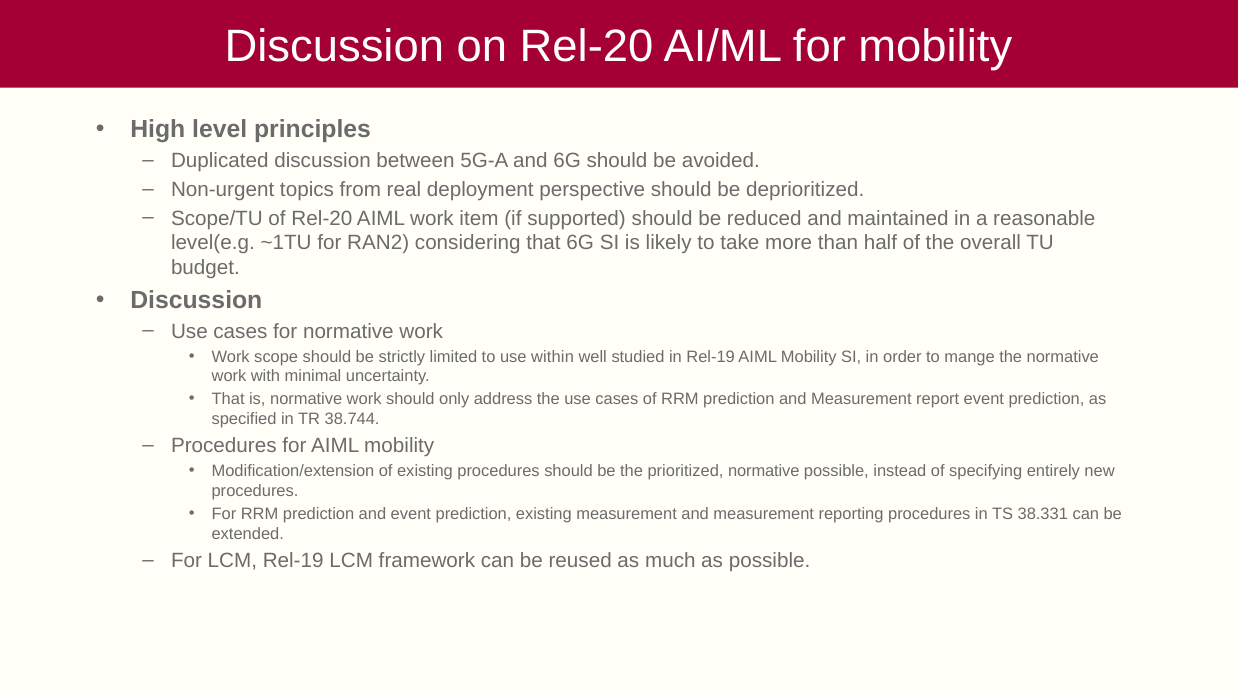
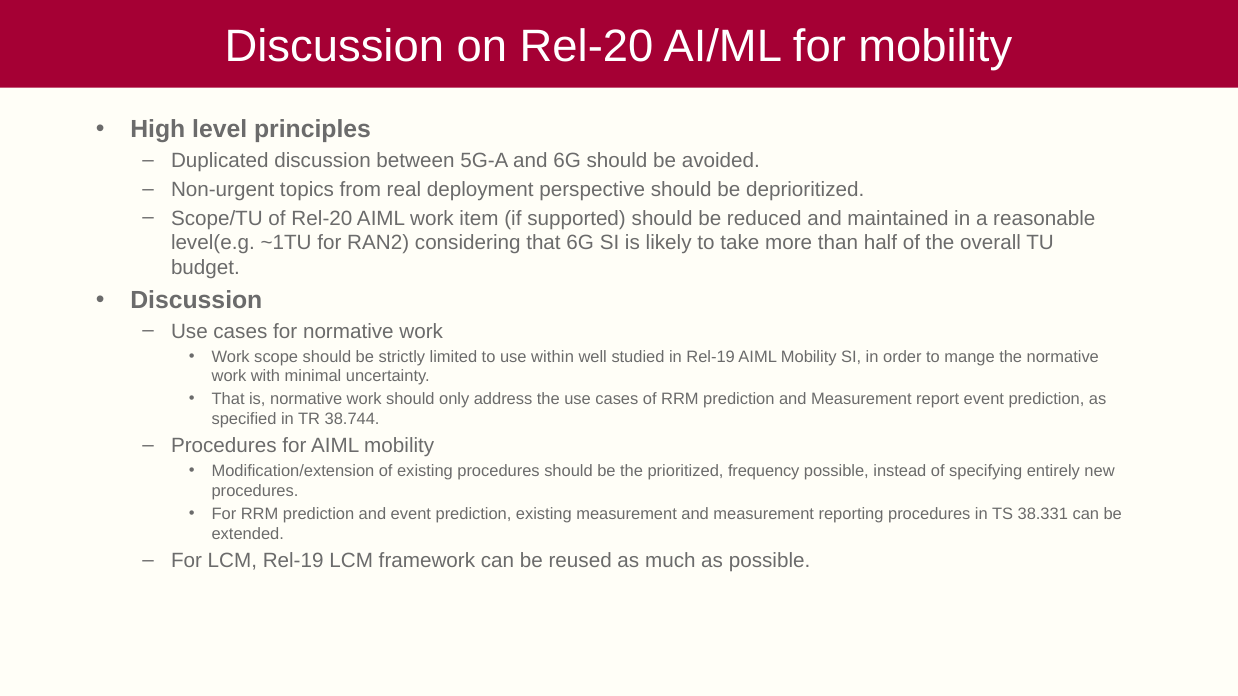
prioritized normative: normative -> frequency (764, 472)
